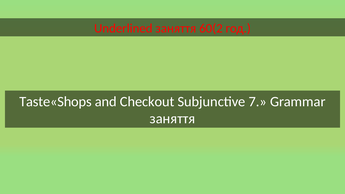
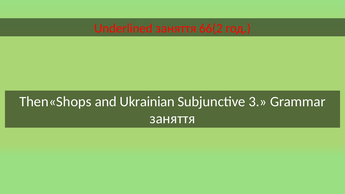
60(2: 60(2 -> 66(2 (211, 28)
Taste«Shops: Taste«Shops -> Then«Shops (55, 102)
Checkout: Checkout -> Ukrainian (147, 102)
7: 7 -> 3 (258, 102)
